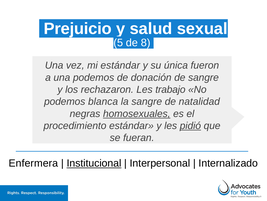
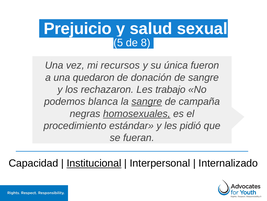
mi estándar: estándar -> recursos (120, 65)
una podemos: podemos -> quedaron (94, 77)
sangre underline: none -> present (147, 101)
natalidad: natalidad -> campaña (199, 101)
pidió underline: present -> none (190, 125)
Enfermera: Enfermera -> Capacidad (33, 163)
